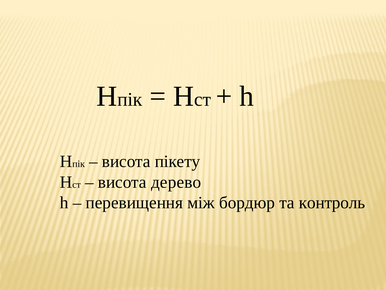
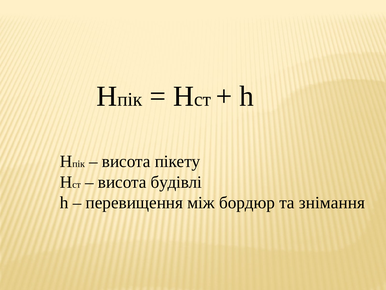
дерево: дерево -> будівлі (176, 182)
контроль: контроль -> знімання (332, 202)
